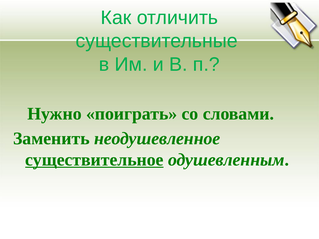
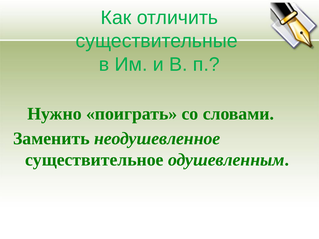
существительное underline: present -> none (94, 160)
